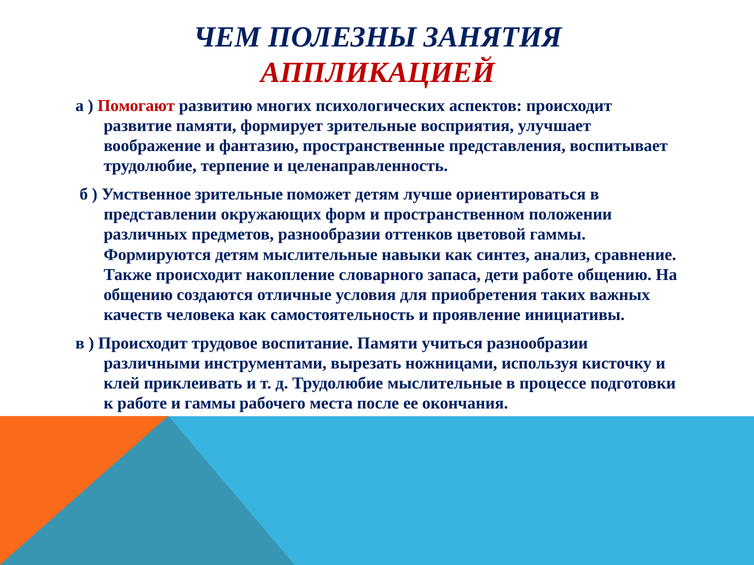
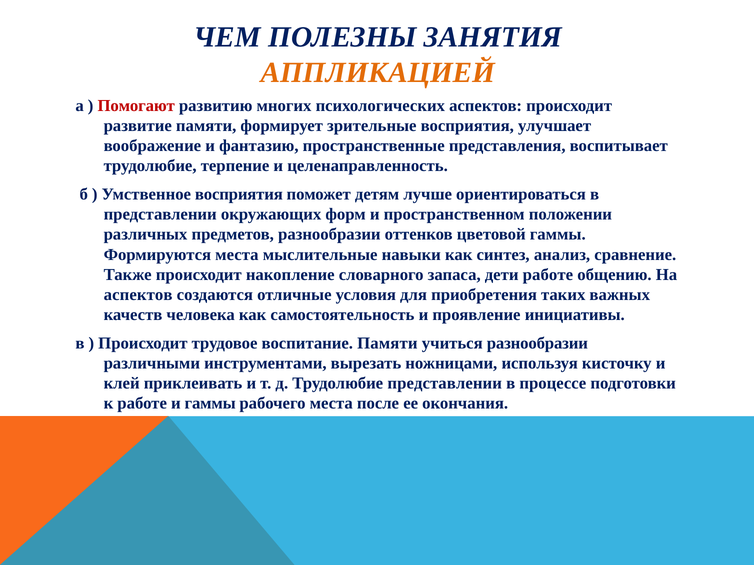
АППЛИКАЦИЕЙ colour: red -> orange (378, 72)
Умственное зрительные: зрительные -> восприятия (239, 194)
Формируются детям: детям -> места (237, 255)
общению: общению -> аспектов (138, 295)
Трудолюбие мыслительные: мыслительные -> представлении (445, 384)
